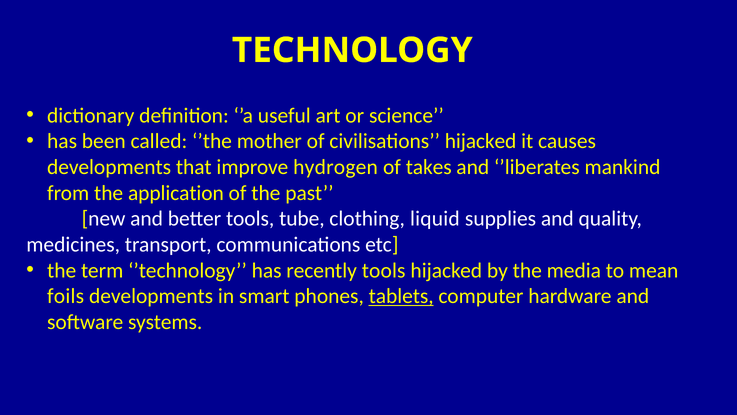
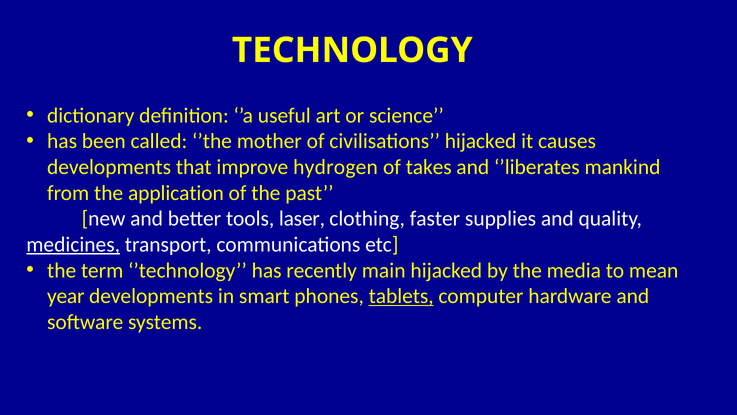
tube: tube -> laser (302, 219)
liquid: liquid -> faster (435, 219)
medicines underline: none -> present (73, 244)
recently tools: tools -> main (384, 270)
foils: foils -> year (66, 296)
